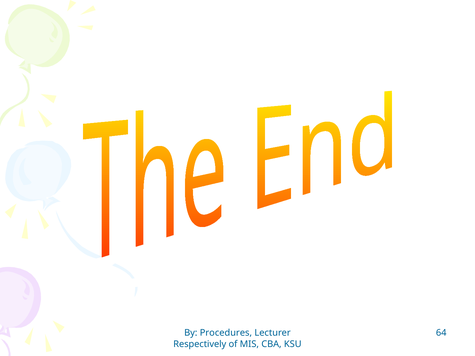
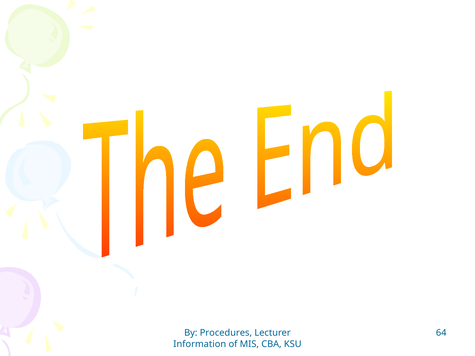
Respectively: Respectively -> Information (200, 344)
